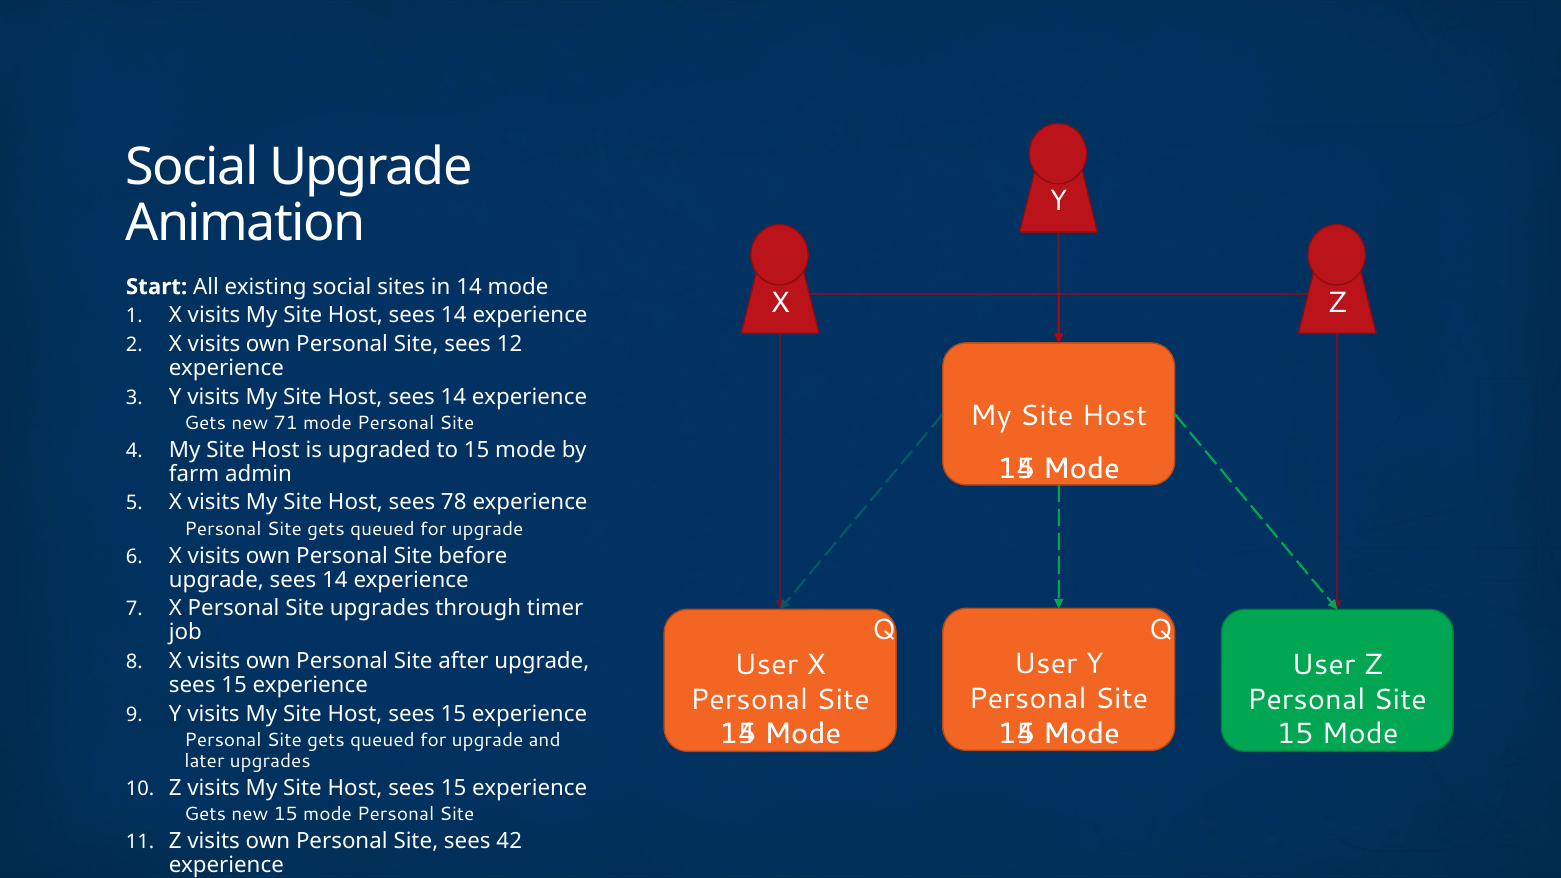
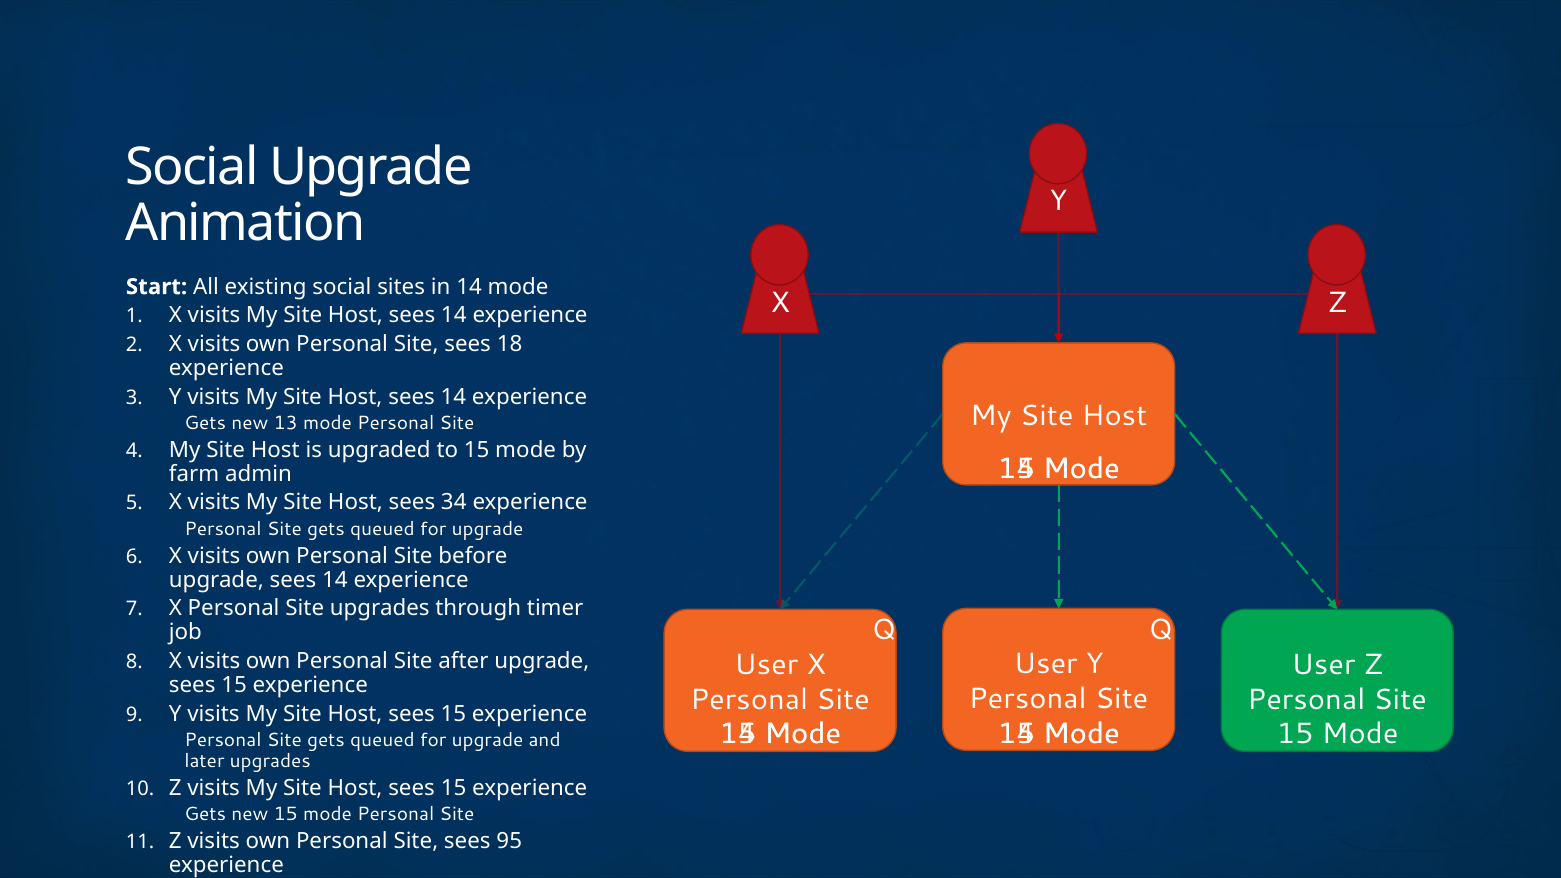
12: 12 -> 18 (510, 344)
71: 71 -> 13 (286, 423)
78: 78 -> 34 (454, 503)
42: 42 -> 95 (509, 841)
